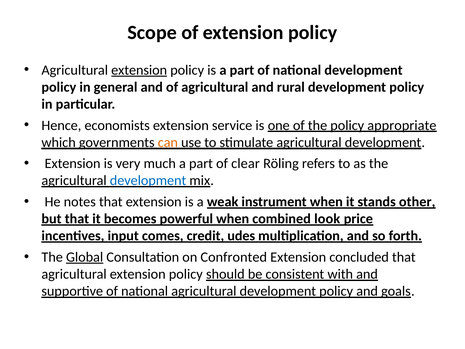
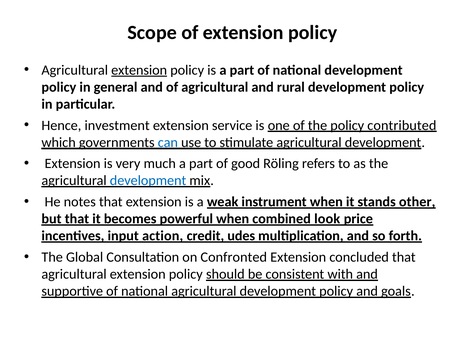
economists: economists -> investment (117, 125)
appropriate: appropriate -> contributed (402, 125)
can colour: orange -> blue (168, 142)
clear: clear -> good (246, 163)
comes: comes -> action (163, 236)
Global underline: present -> none (85, 257)
